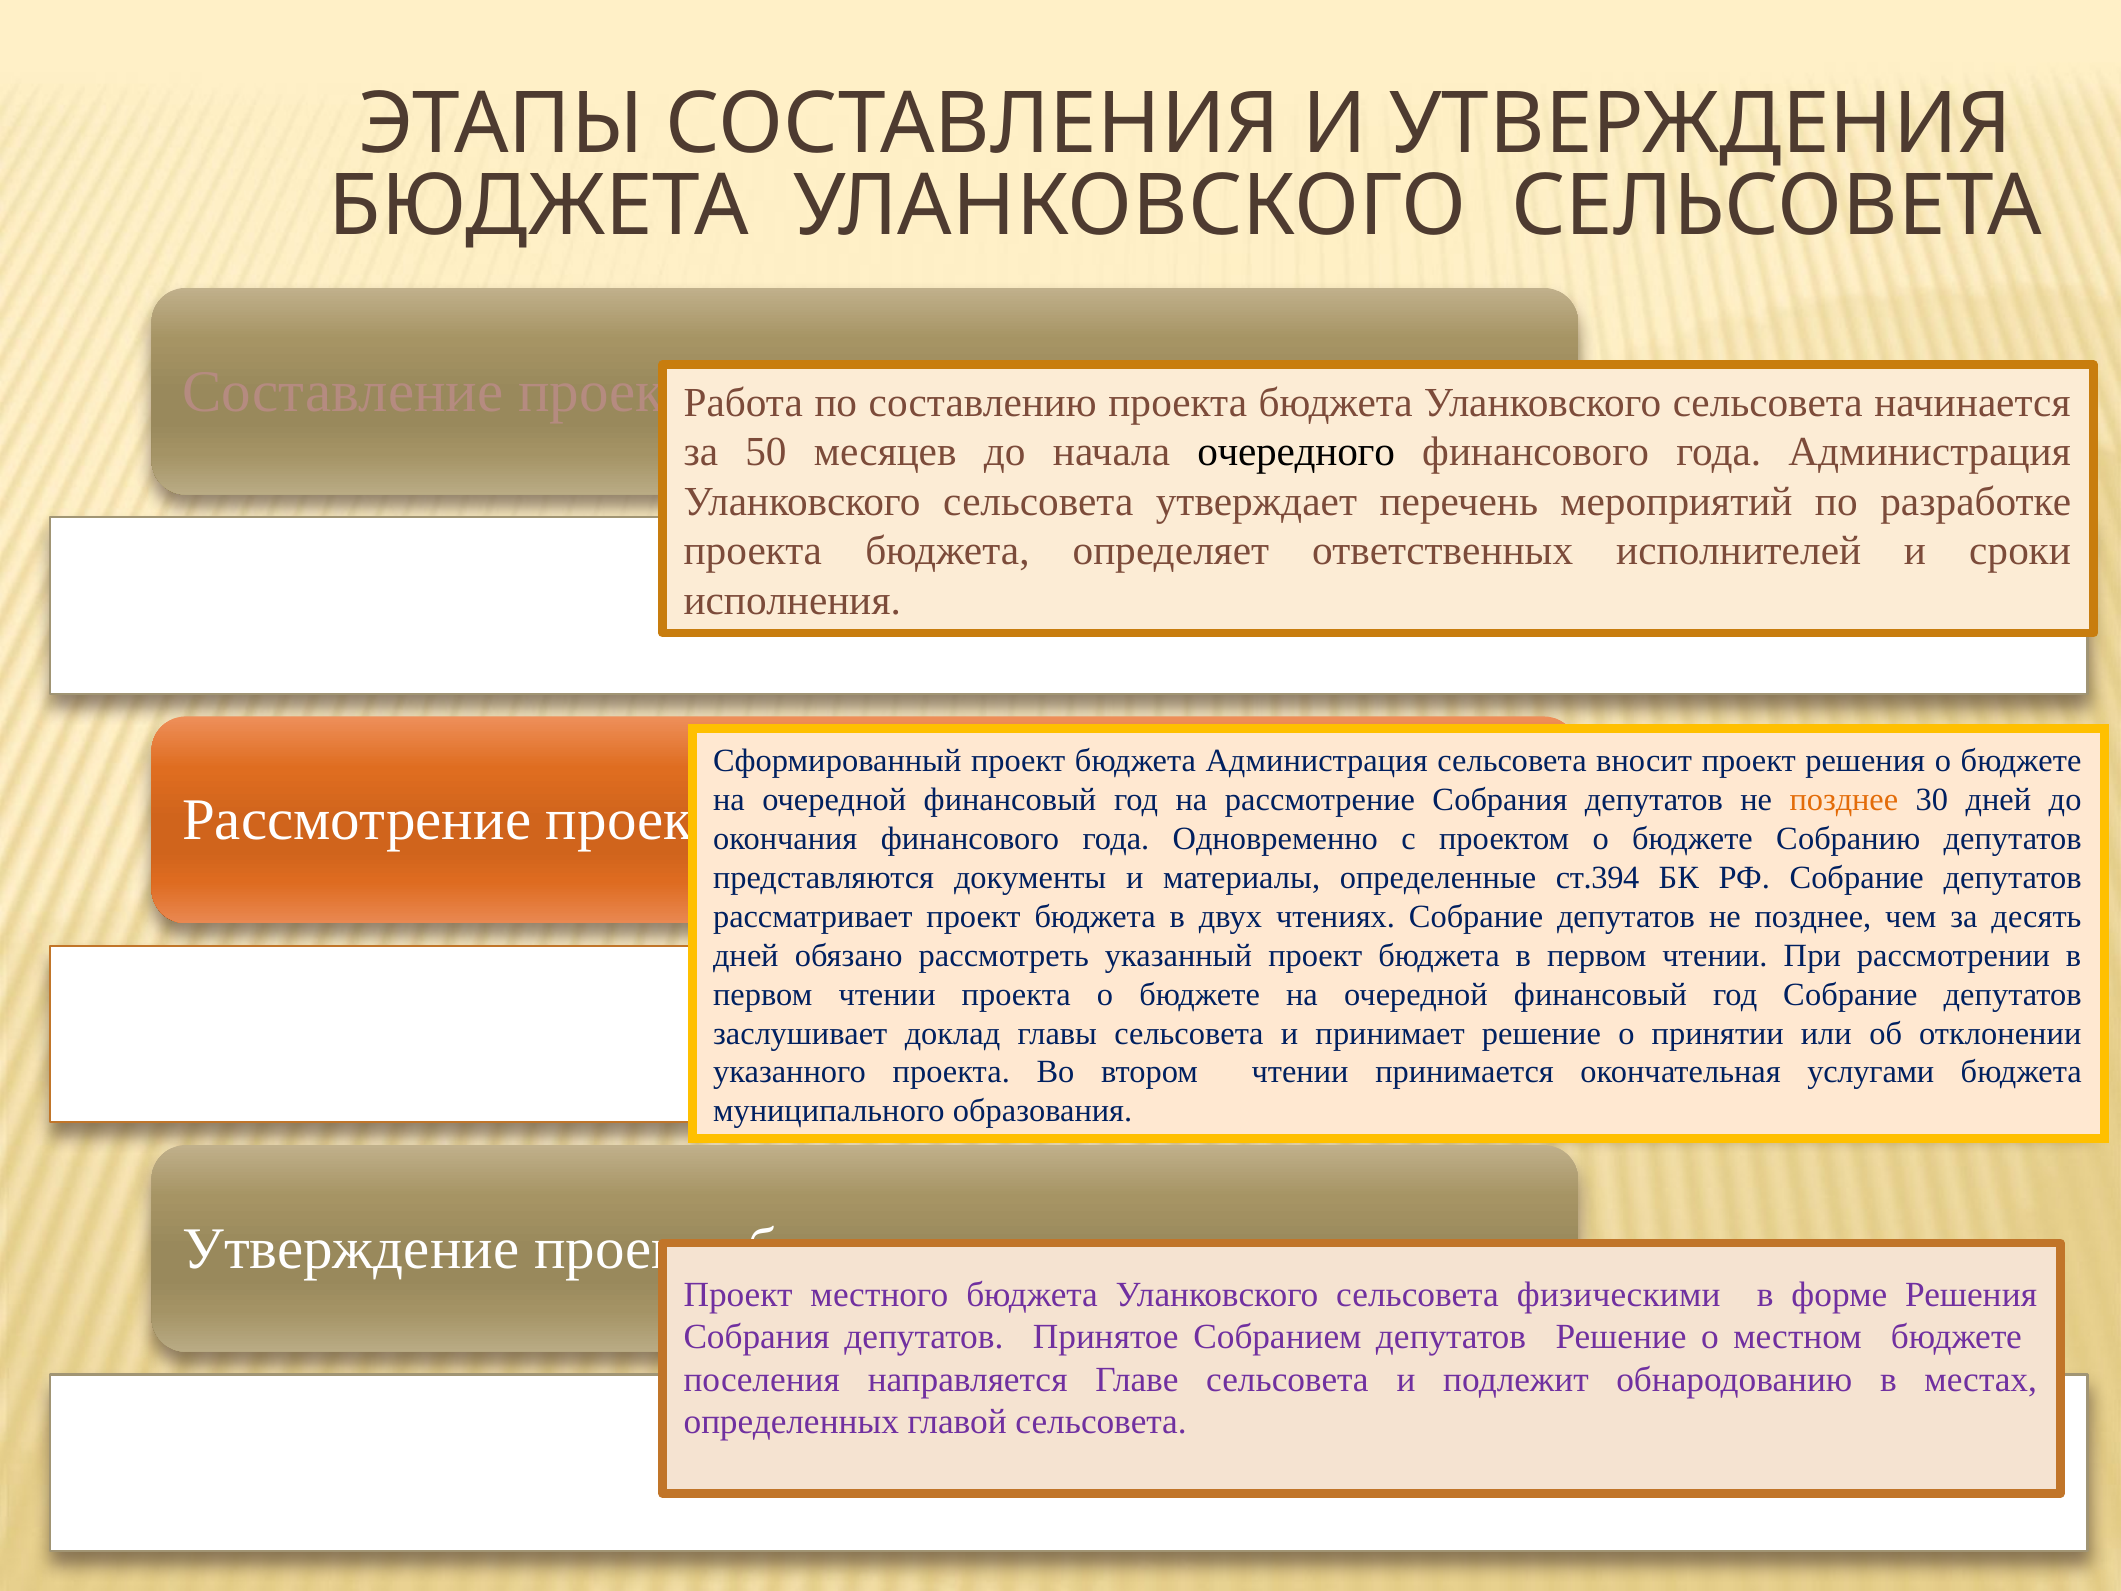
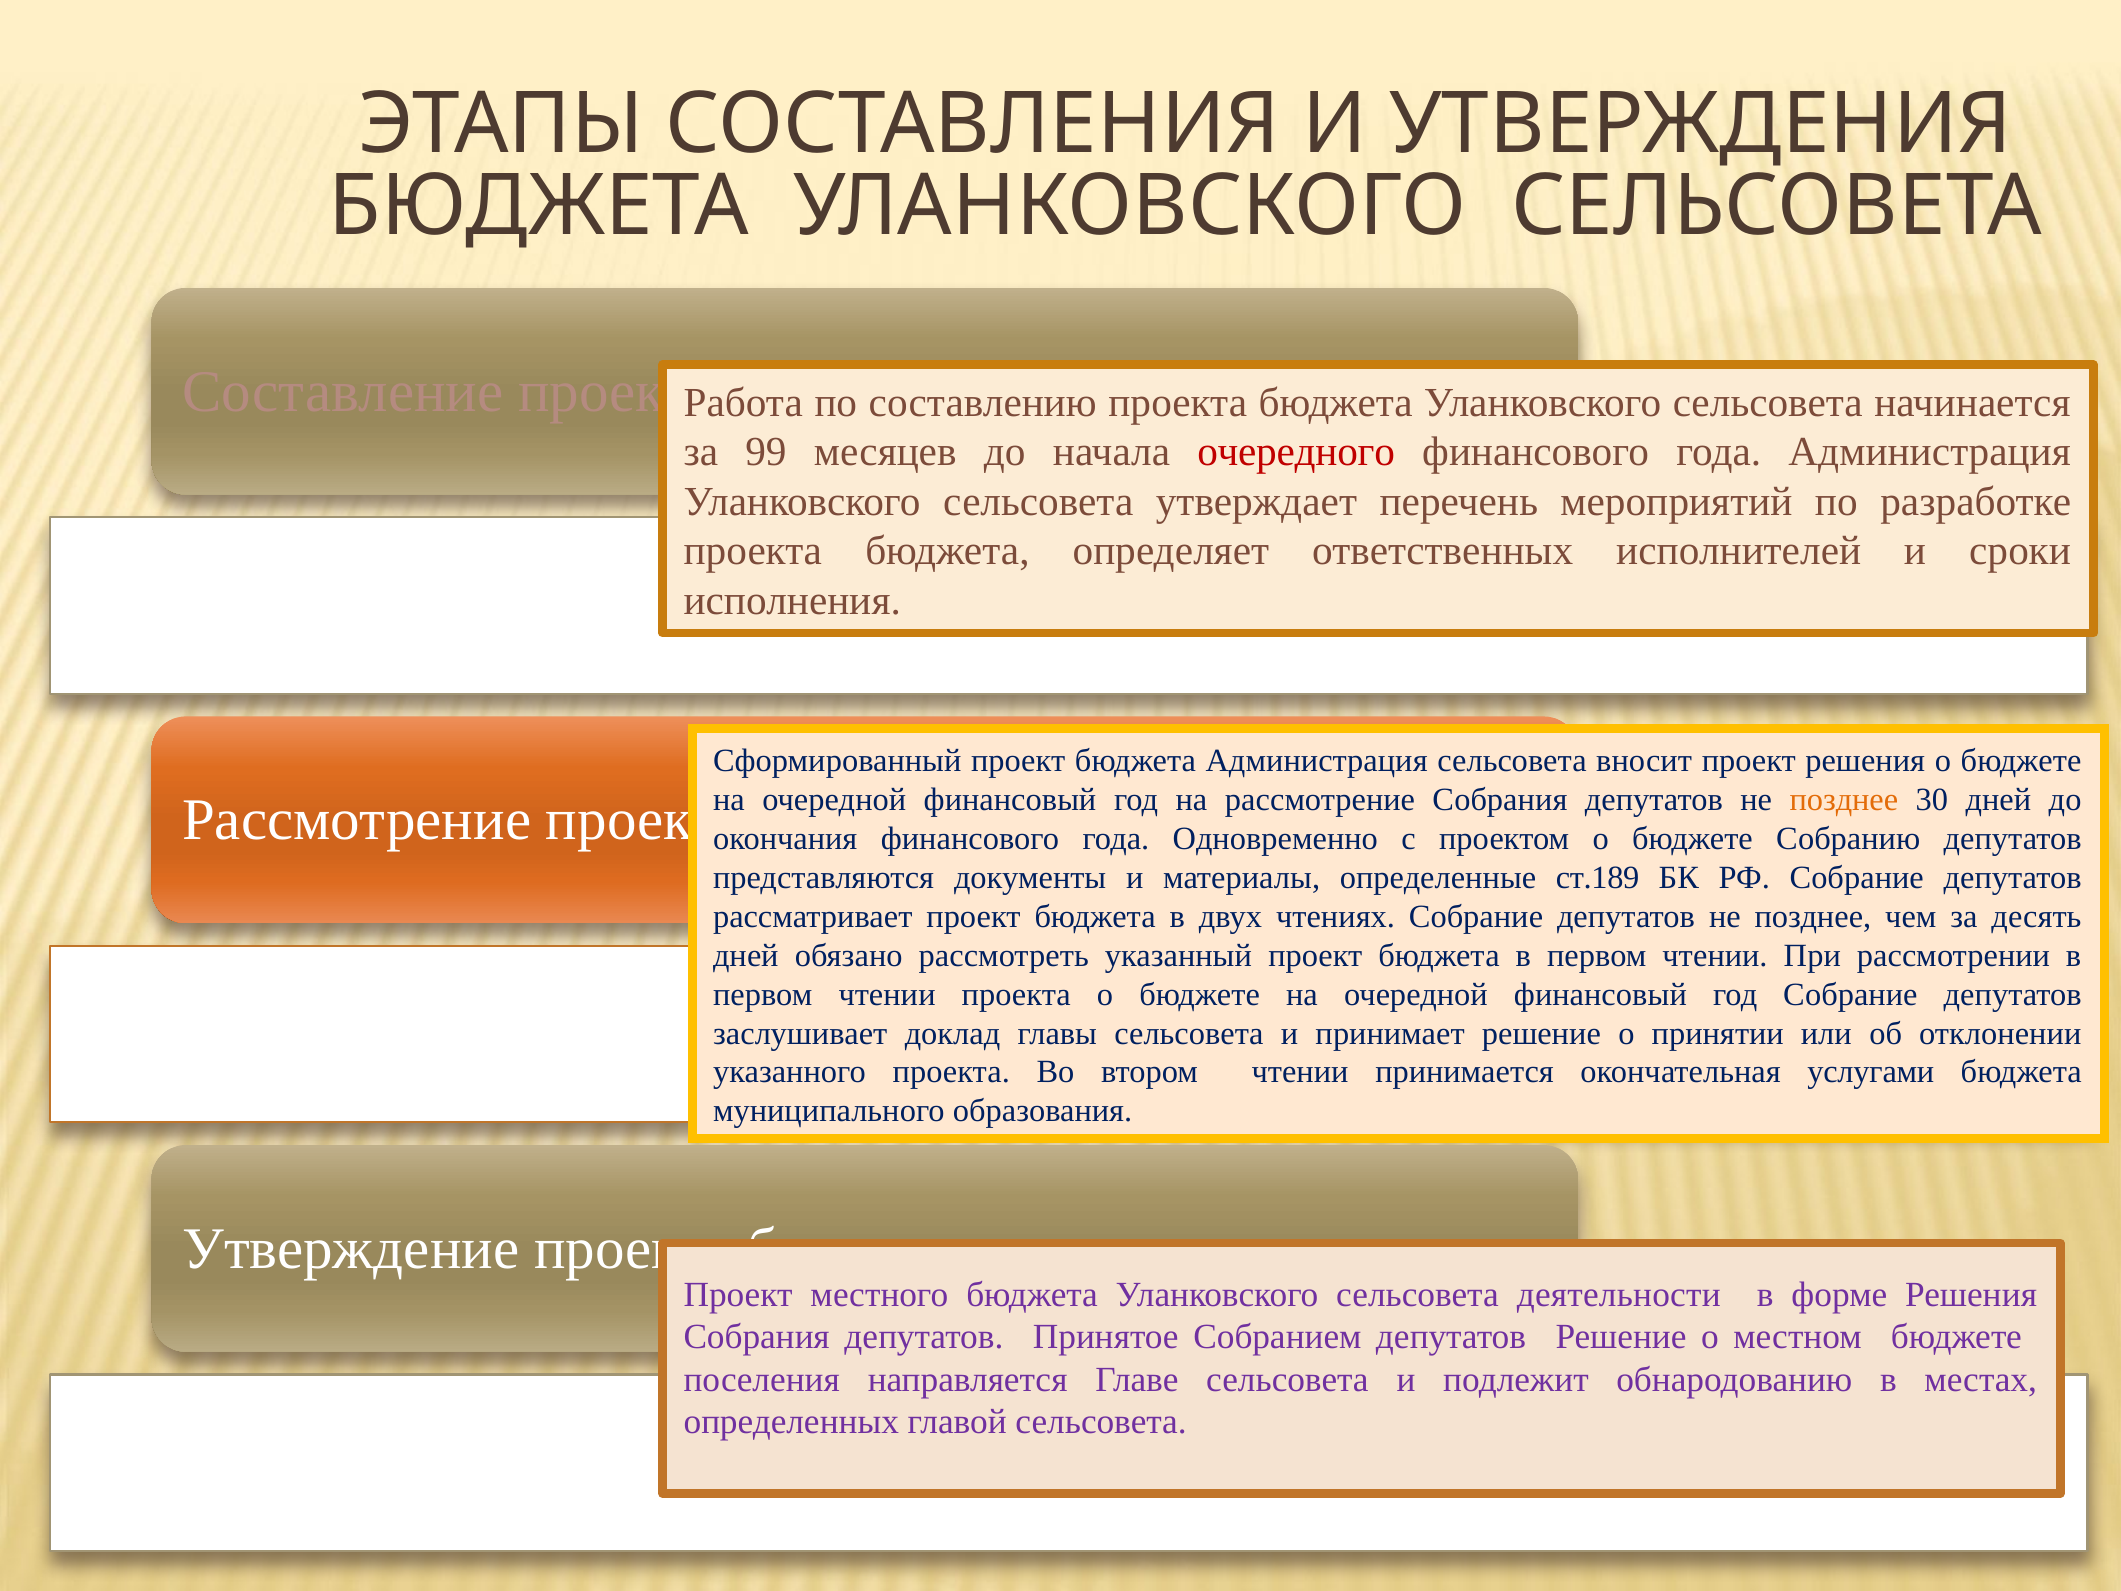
50: 50 -> 99 (766, 452)
очередного colour: black -> red (1296, 452)
ст.394: ст.394 -> ст.189 (1598, 878)
физическими: физическими -> деятельности (1619, 1295)
